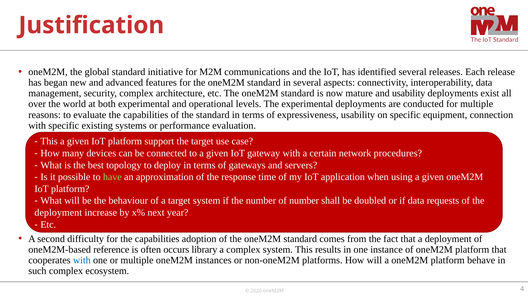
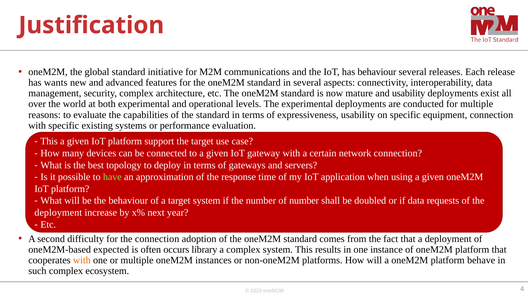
has identified: identified -> behaviour (377, 72)
began: began -> wants (56, 83)
network procedures: procedures -> connection (398, 153)
for the capabilities: capabilities -> connection (157, 239)
reference: reference -> expected (111, 249)
with colour: blue -> orange (82, 260)
